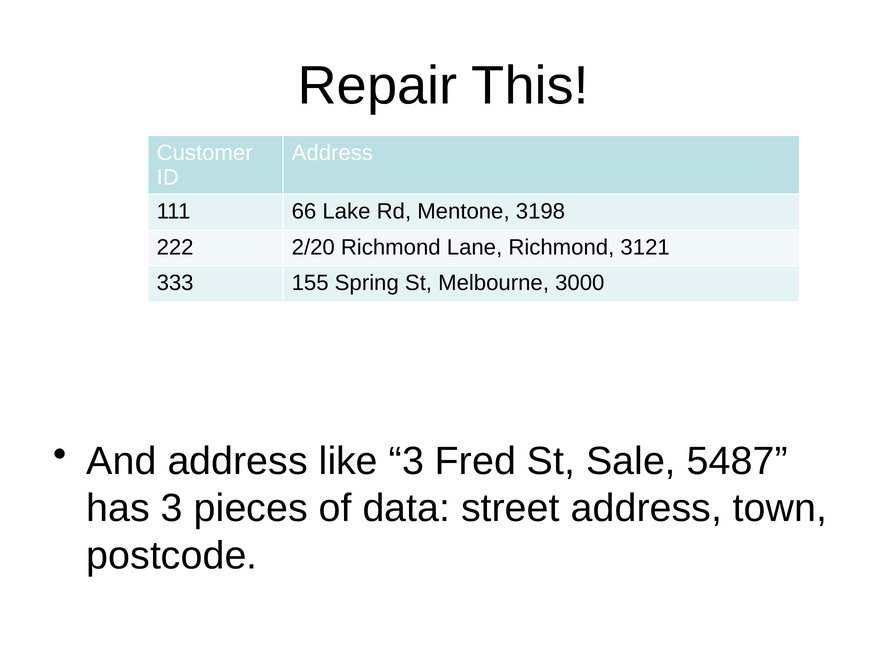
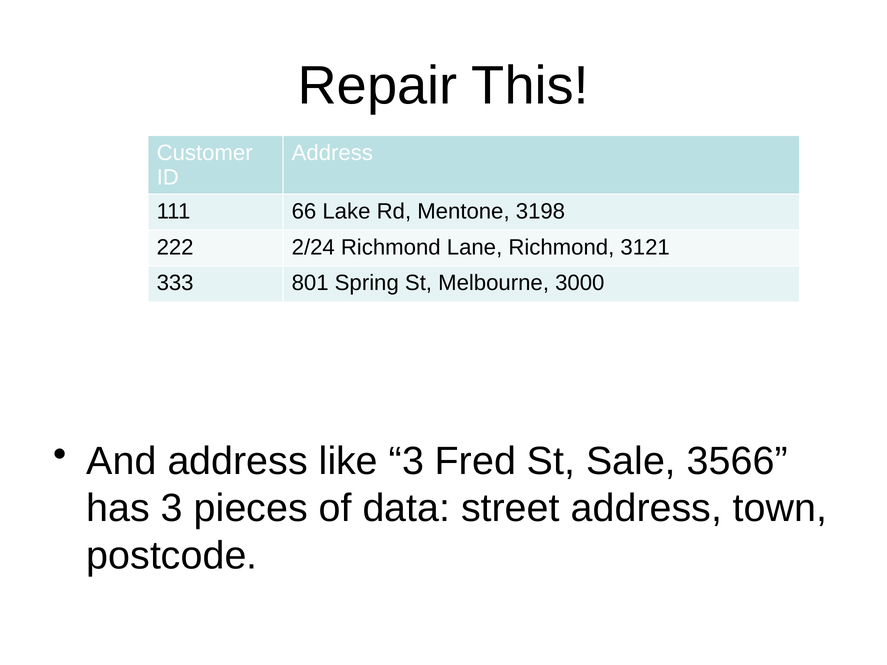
2/20: 2/20 -> 2/24 (313, 247)
155: 155 -> 801 (310, 283)
5487: 5487 -> 3566 (737, 461)
